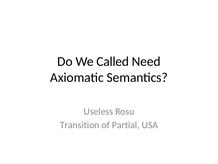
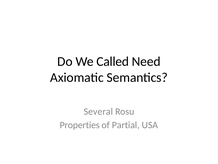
Useless: Useless -> Several (98, 111)
Transition: Transition -> Properties (80, 125)
